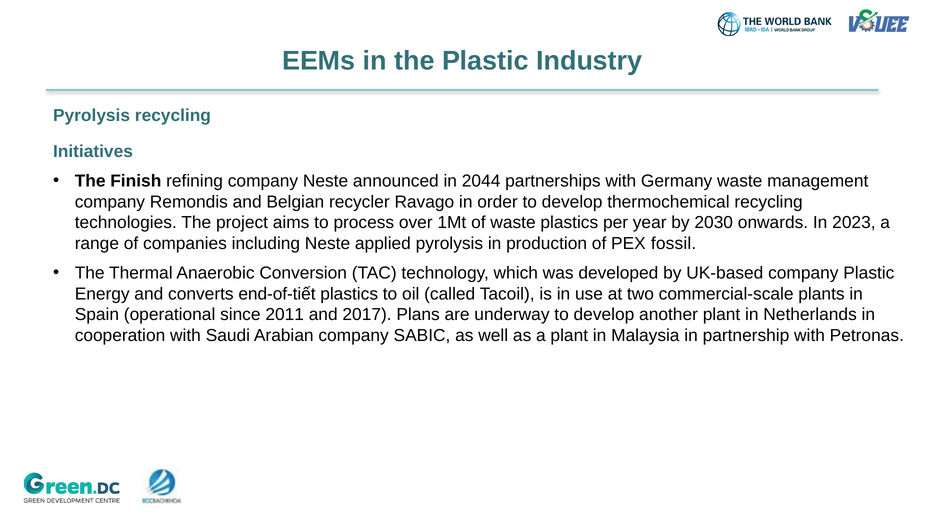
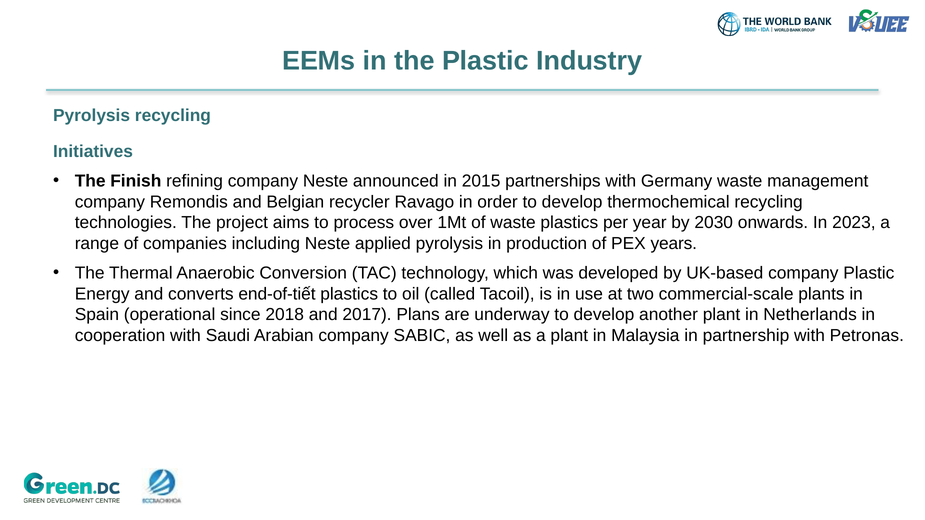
2044: 2044 -> 2015 (481, 181)
fossil: fossil -> years (674, 244)
2011: 2011 -> 2018 (285, 315)
